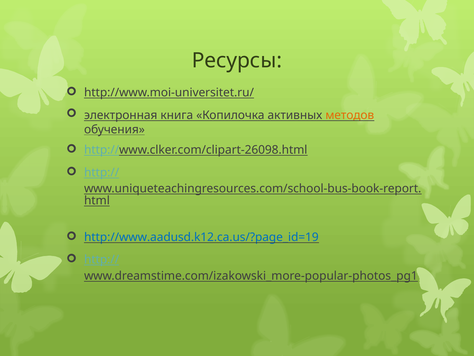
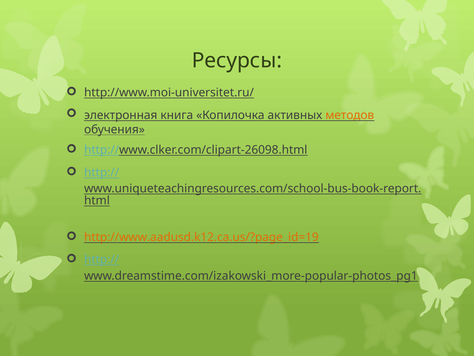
http://www.aadusd.k12.ca.us/?page_id=19 colour: blue -> orange (201, 237)
